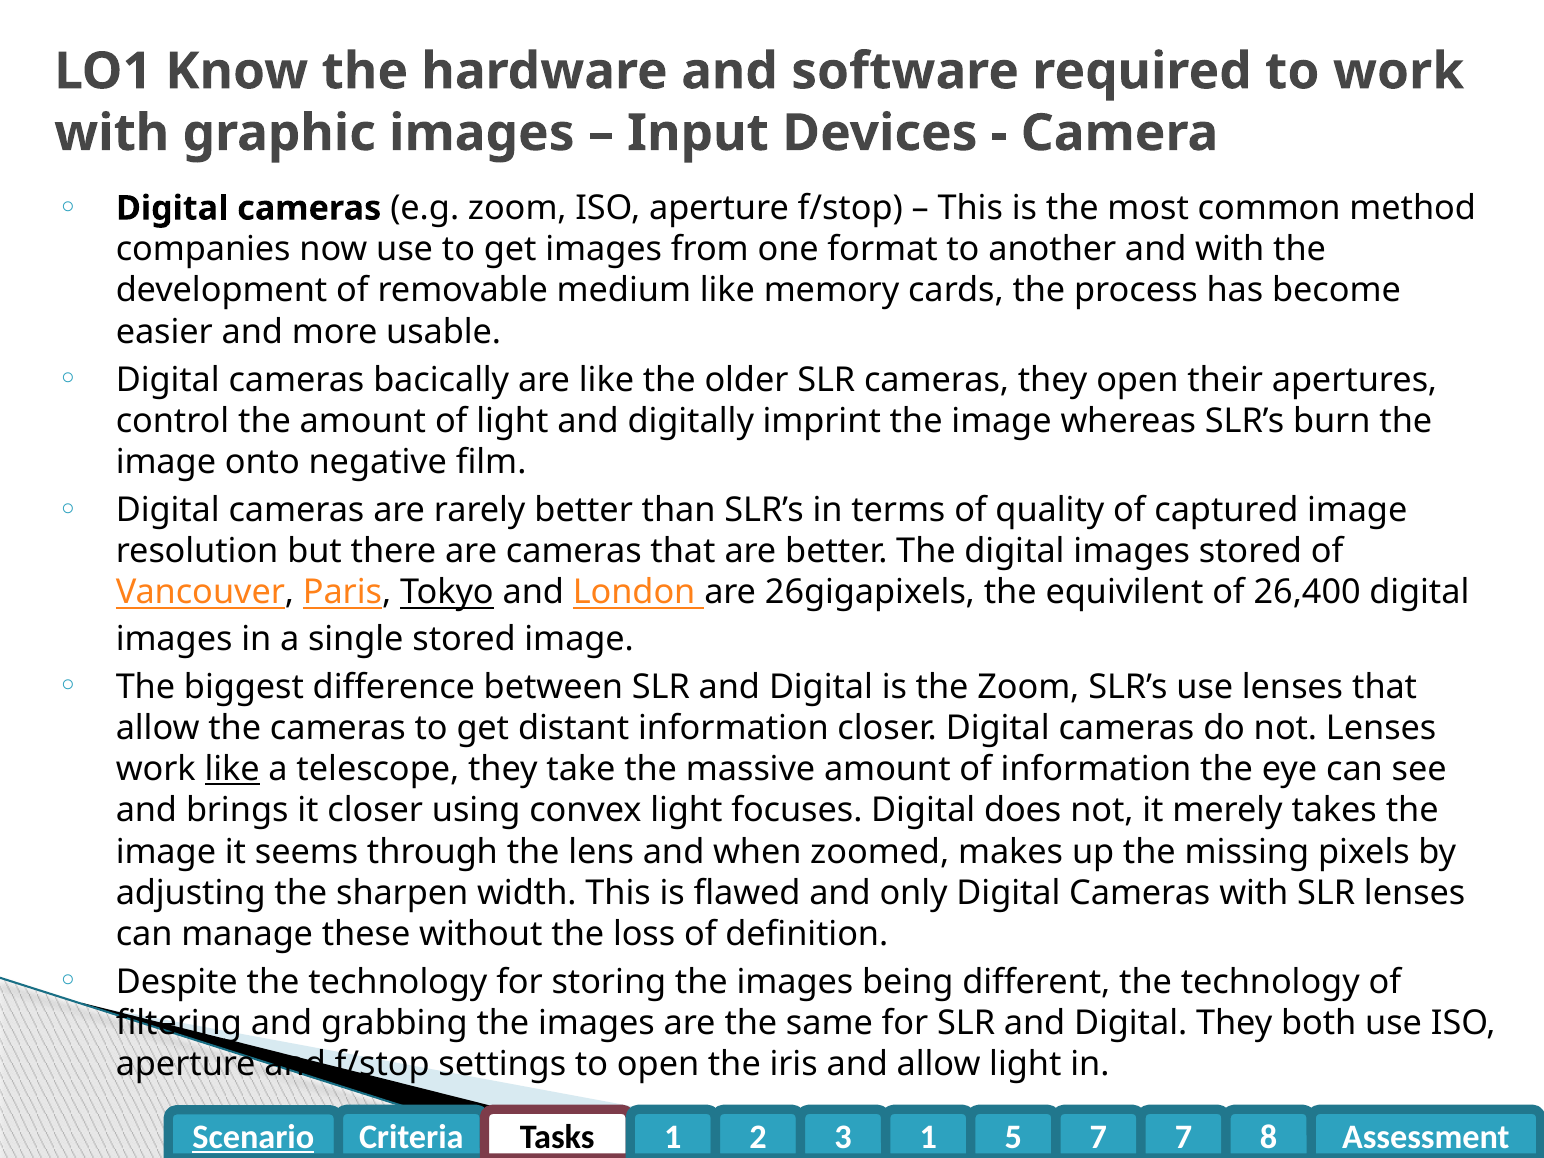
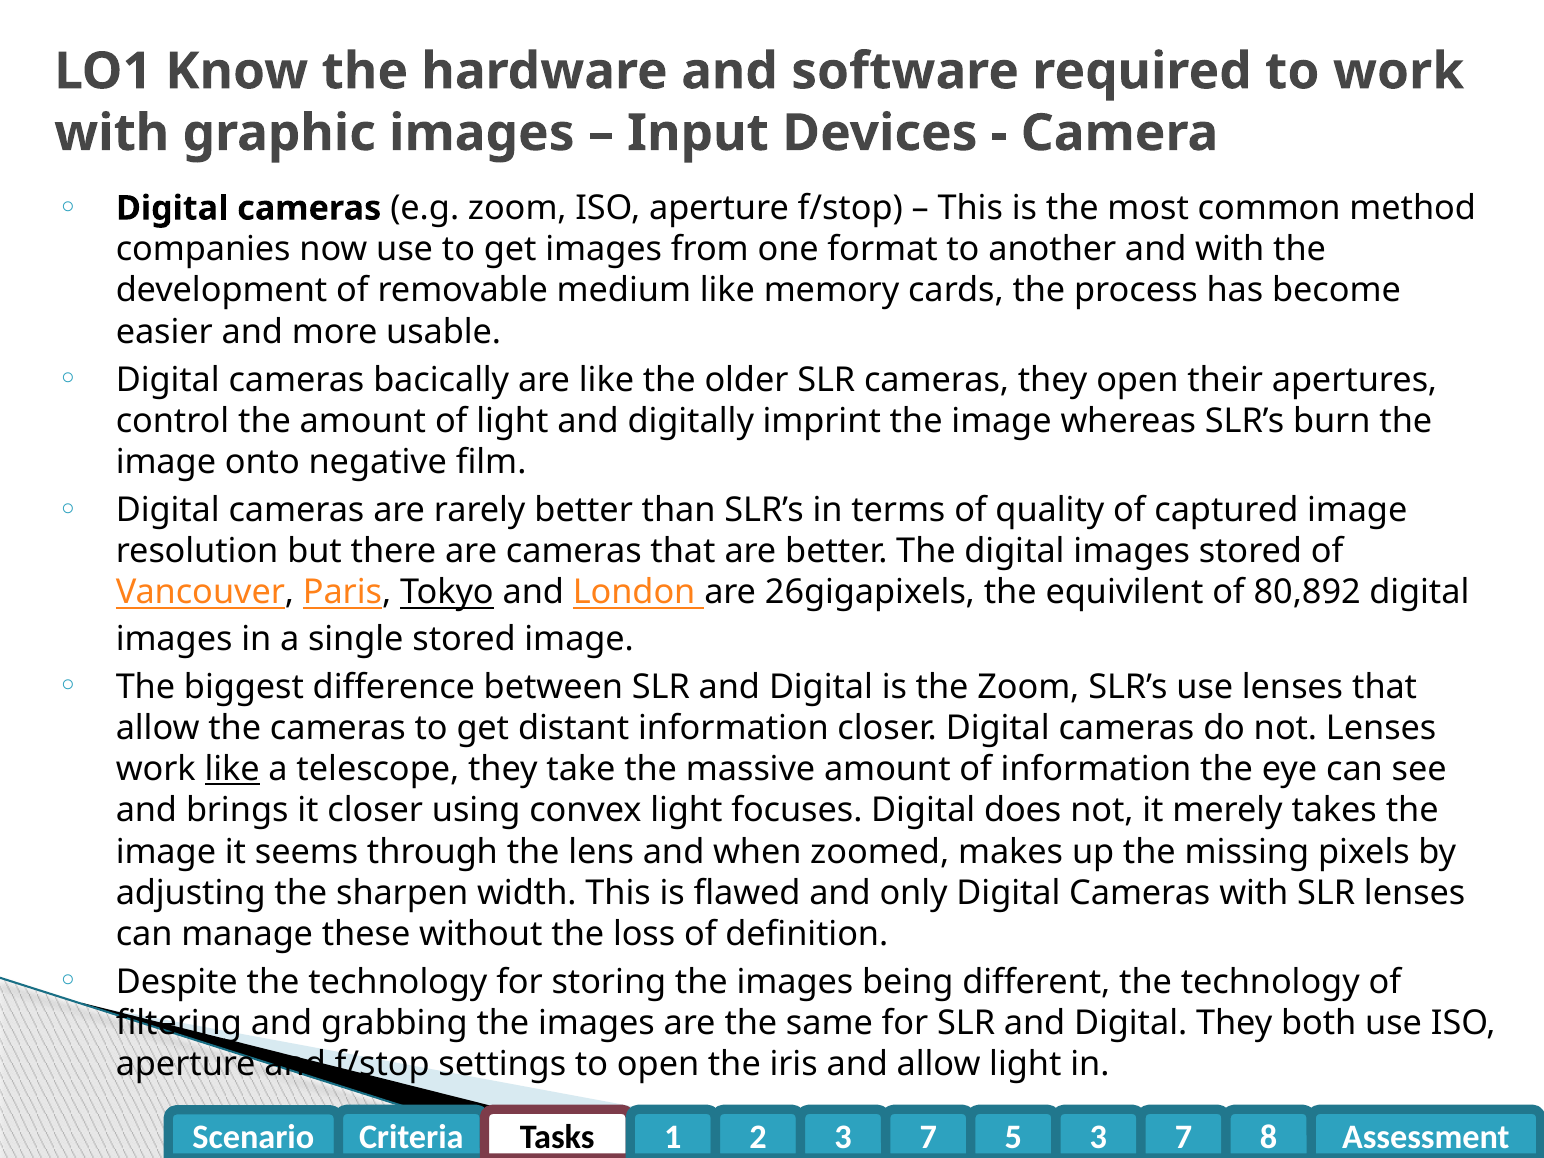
26,400: 26,400 -> 80,892 (1307, 593)
2 3 1: 1 -> 7 (928, 1137)
5 7: 7 -> 3 (1098, 1137)
Scenario underline: present -> none (253, 1137)
